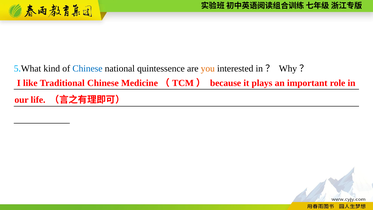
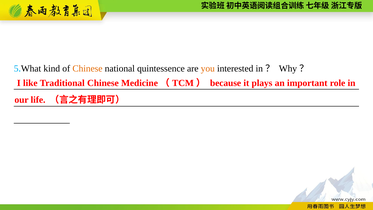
Chinese colour: blue -> orange (87, 68)
